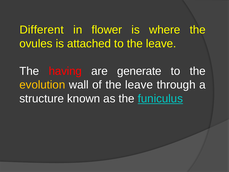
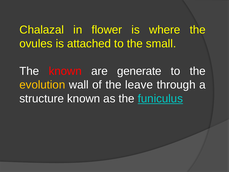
Different: Different -> Chalazal (42, 30)
to the leave: leave -> small (161, 44)
The having: having -> known (65, 71)
